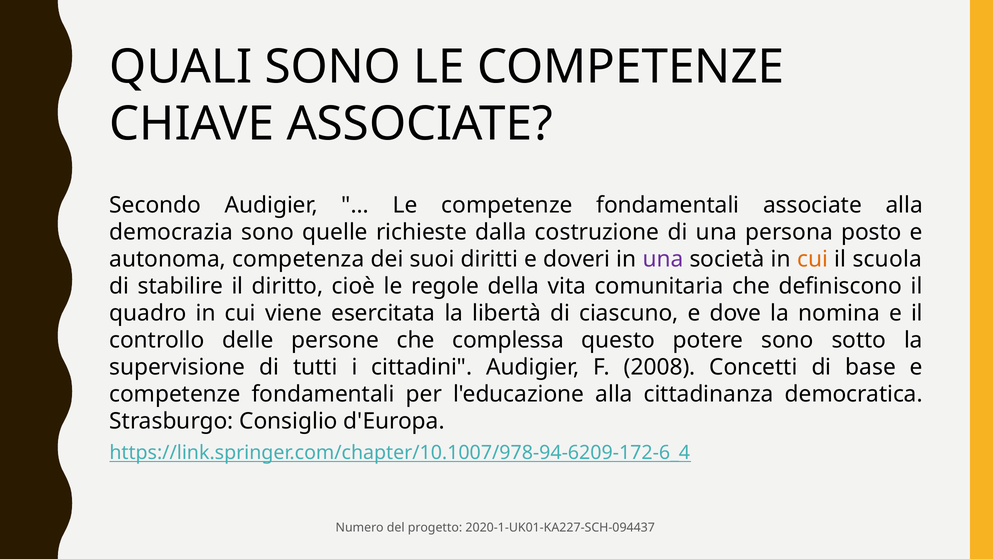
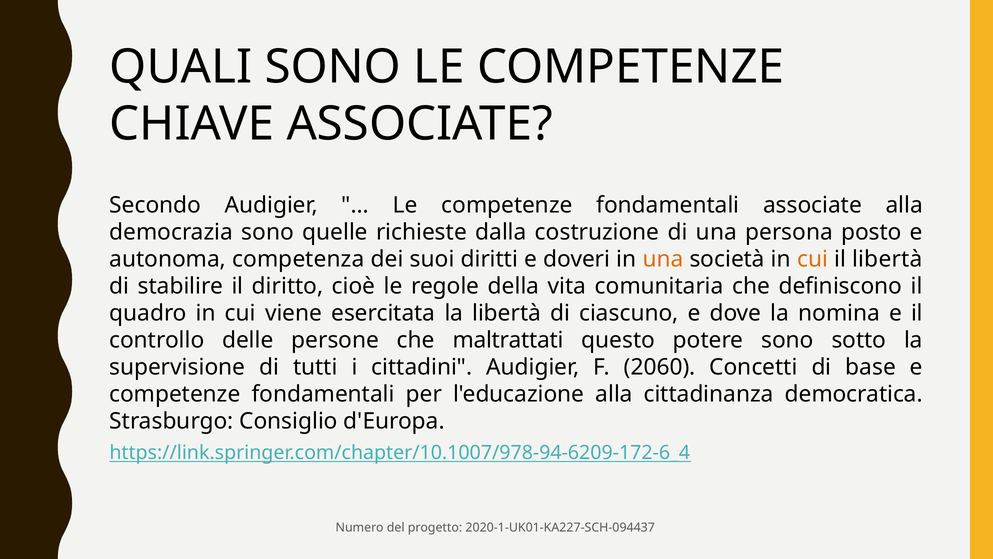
una colour: purple -> orange (663, 259)
il scuola: scuola -> libertà (887, 259)
complessa: complessa -> maltrattati (508, 340)
2008: 2008 -> 2060 (660, 367)
